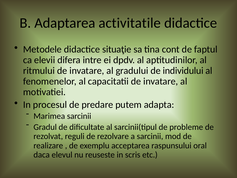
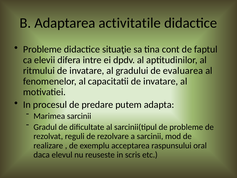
Metodele: Metodele -> Probleme (42, 49)
individului: individului -> evaluarea (183, 71)
